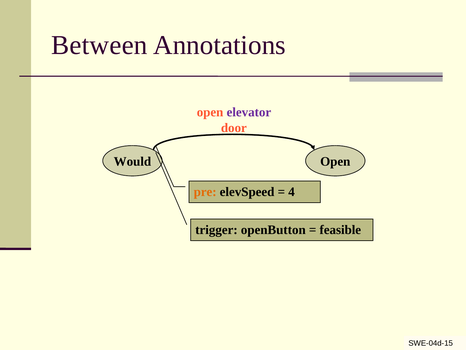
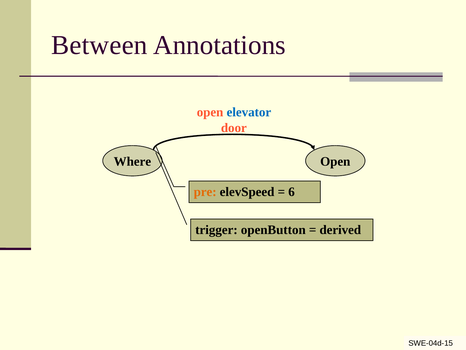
elevator colour: purple -> blue (249, 112)
Would: Would -> Where (132, 161)
4: 4 -> 6 (292, 192)
feasible: feasible -> derived (340, 230)
